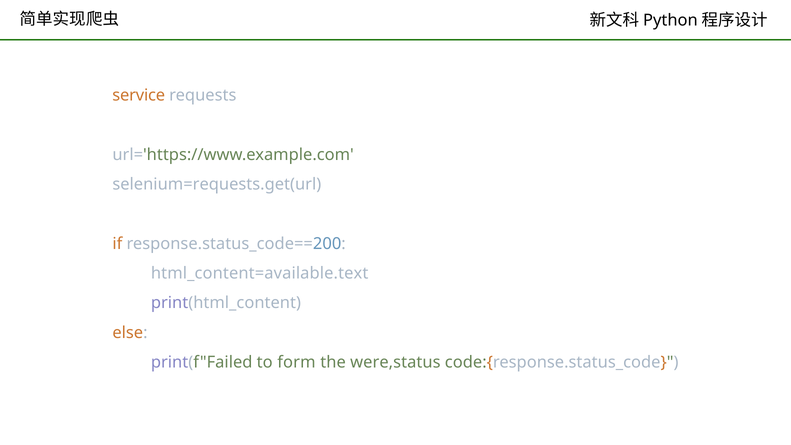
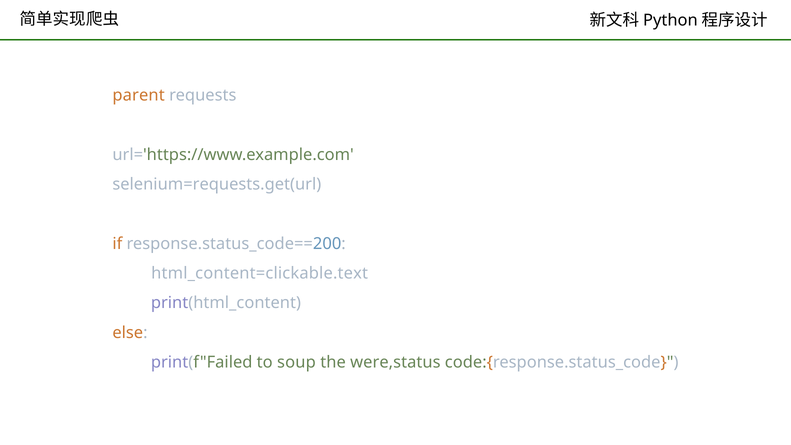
service: service -> parent (139, 95)
html_content=available.text: html_content=available.text -> html_content=clickable.text (260, 273)
form: form -> soup (296, 362)
